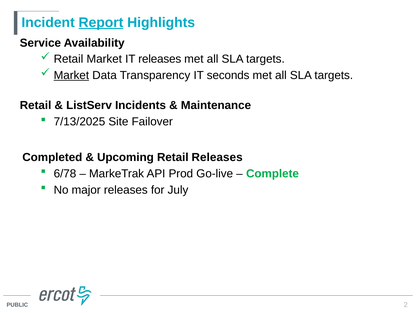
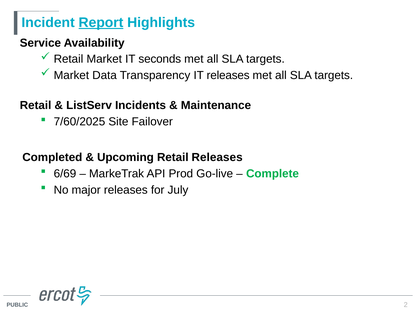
IT releases: releases -> seconds (160, 59)
Market underline: present -> none (71, 75)
IT seconds: seconds -> releases (228, 75)
7/13/2025: 7/13/2025 -> 7/60/2025 (79, 122)
6/78: 6/78 -> 6/69 (65, 174)
